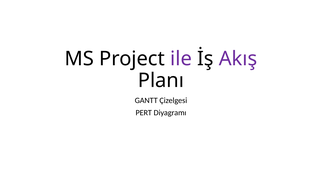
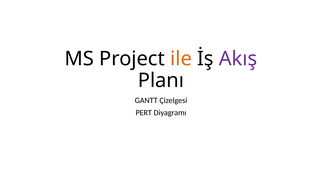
ile colour: purple -> orange (181, 59)
